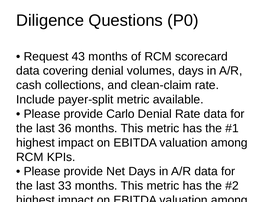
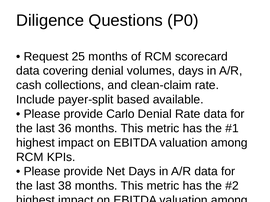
43: 43 -> 25 (78, 57)
payer-split metric: metric -> based (133, 100)
33: 33 -> 38 (65, 186)
